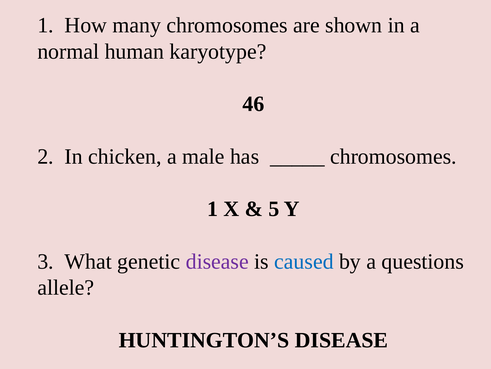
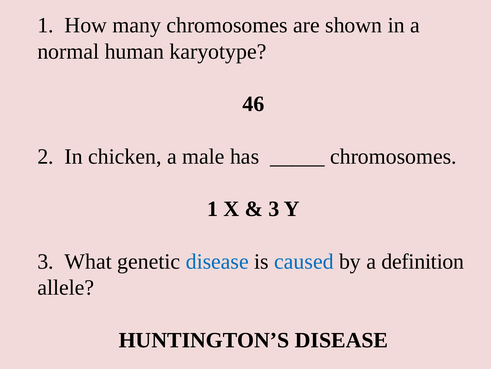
5: 5 -> 3 (274, 209)
disease colour: purple -> blue (217, 261)
questions: questions -> definition (423, 261)
